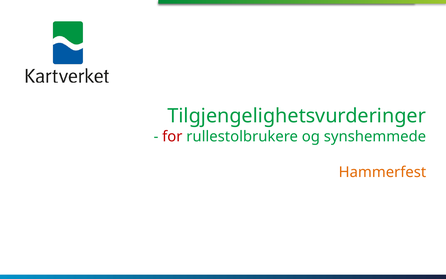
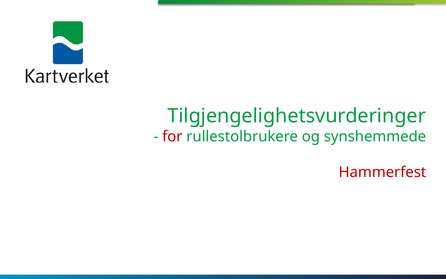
Hammerfest colour: orange -> red (382, 172)
